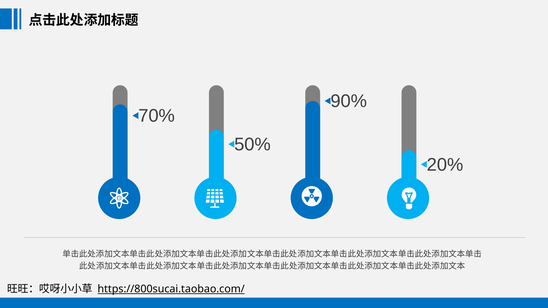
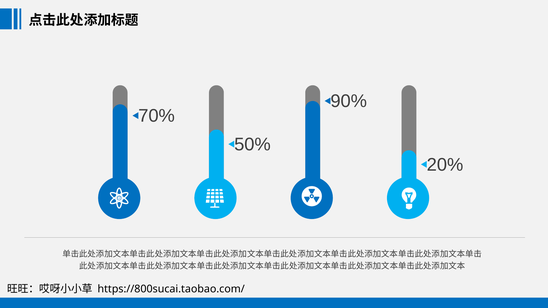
https://800sucai.taobao.com/ underline: present -> none (171, 289)
